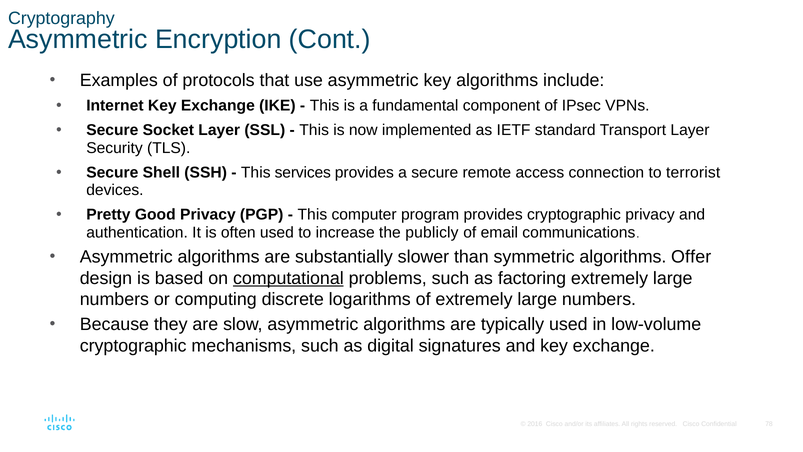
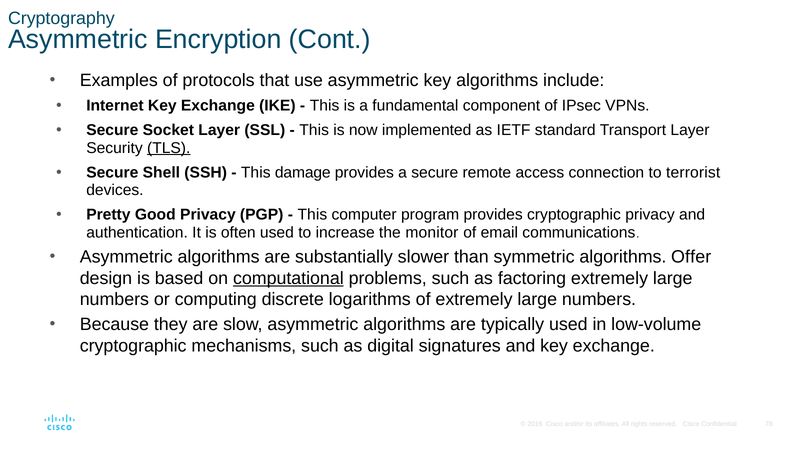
TLS underline: none -> present (169, 148)
services: services -> damage (303, 172)
publicly: publicly -> monitor (432, 232)
